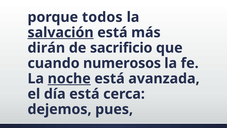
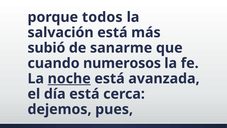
salvación underline: present -> none (61, 32)
dirán: dirán -> subió (46, 48)
sacrificio: sacrificio -> sanarme (121, 48)
